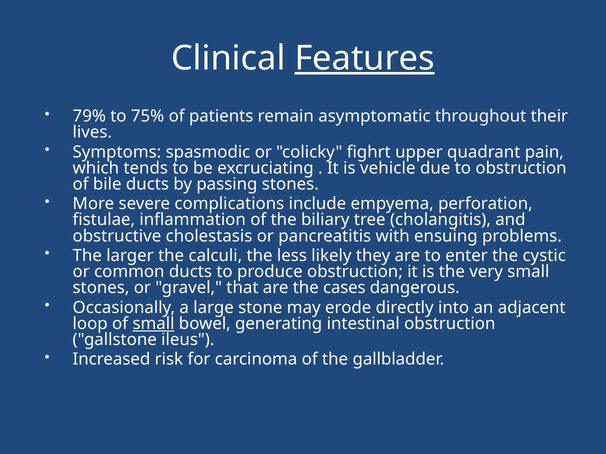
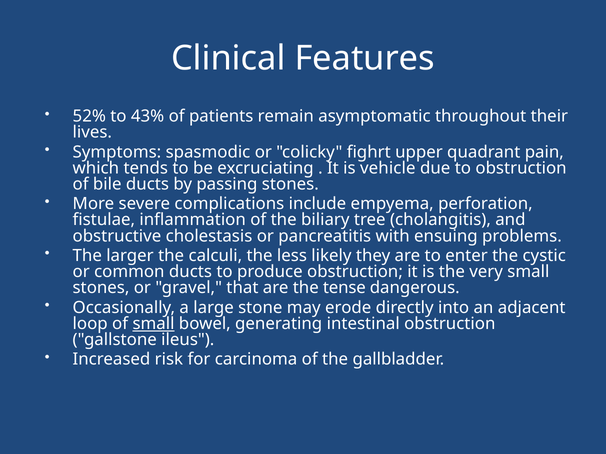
Features underline: present -> none (365, 58)
79%: 79% -> 52% (89, 116)
75%: 75% -> 43% (148, 116)
cases: cases -> tense (344, 288)
